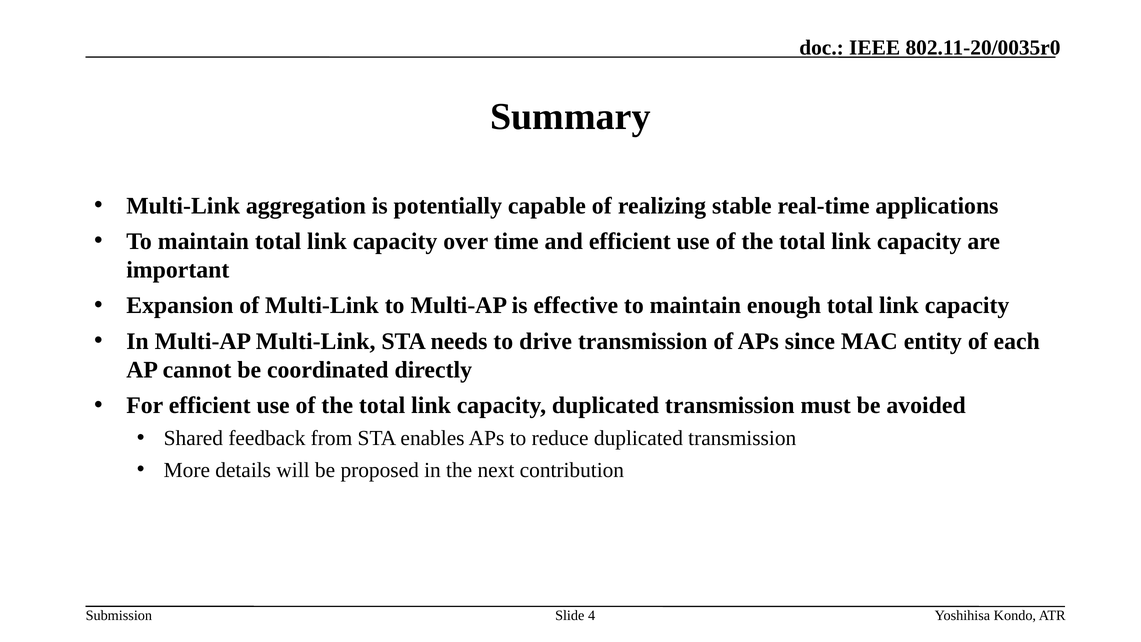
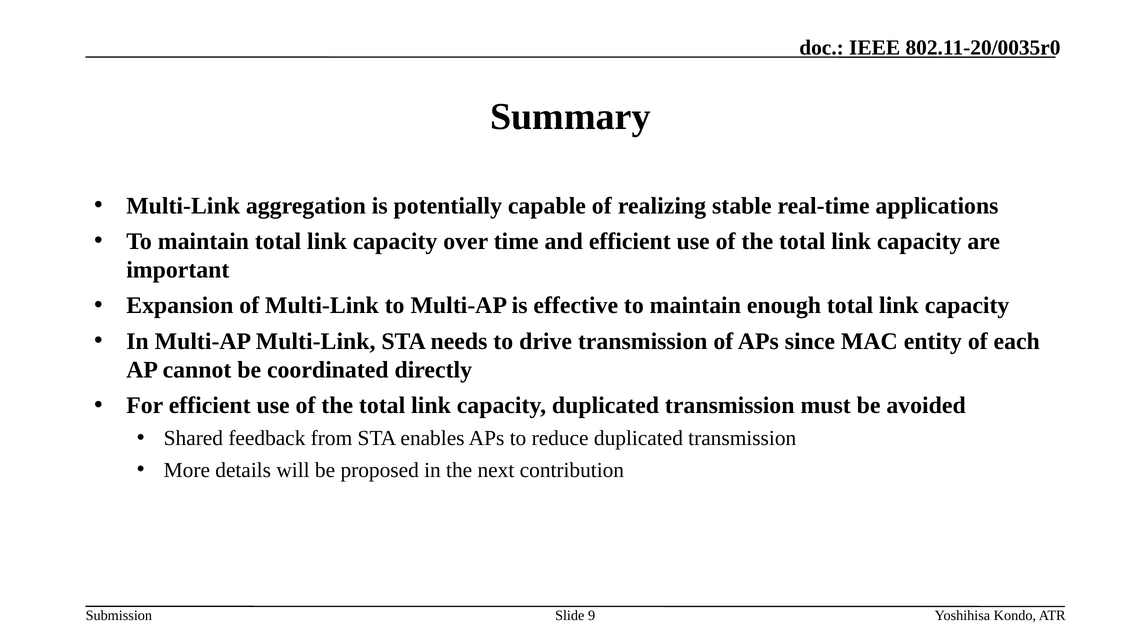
4: 4 -> 9 (592, 616)
